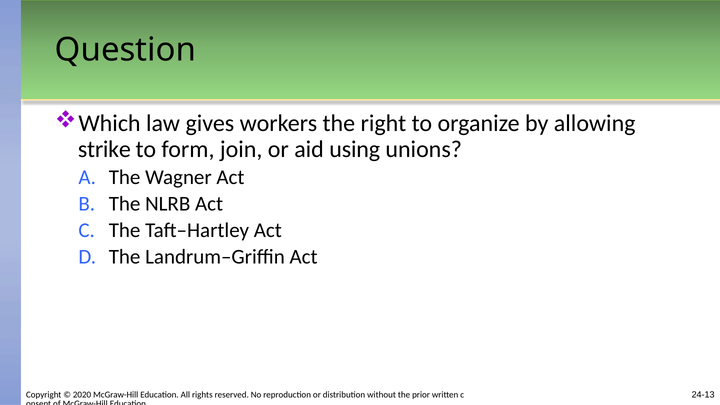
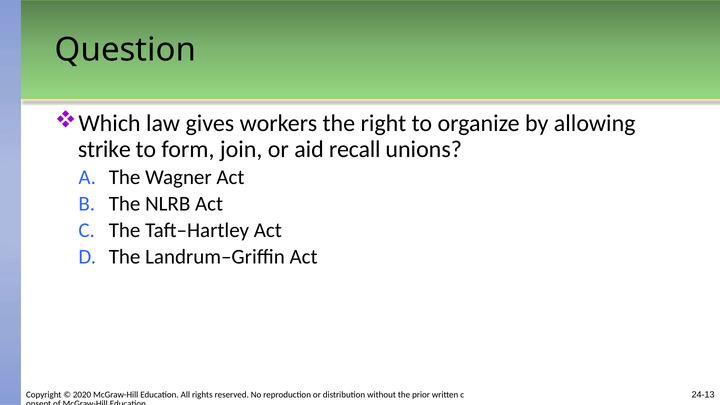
using: using -> recall (355, 149)
